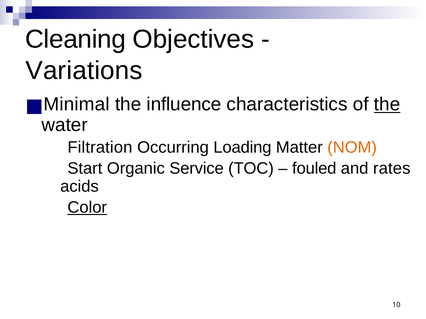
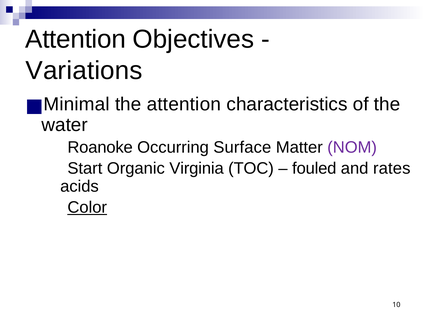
Cleaning: Cleaning -> Attention (76, 39)
the influence: influence -> attention (184, 105)
the underline: present -> none (387, 105)
Filtration: Filtration -> Roanoke (100, 148)
Loading: Loading -> Surface (242, 148)
NOM colour: orange -> purple (352, 148)
Service: Service -> Virginia (197, 169)
